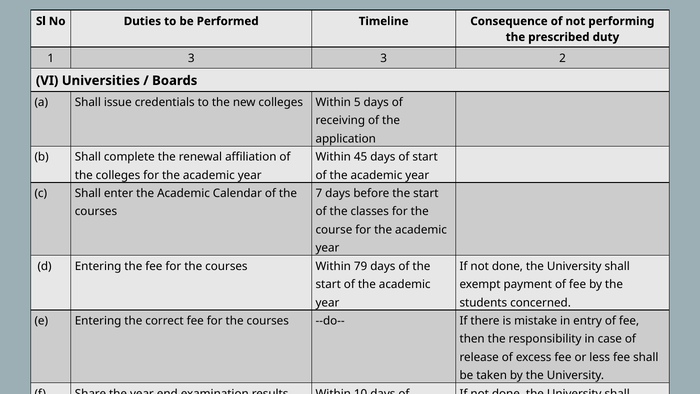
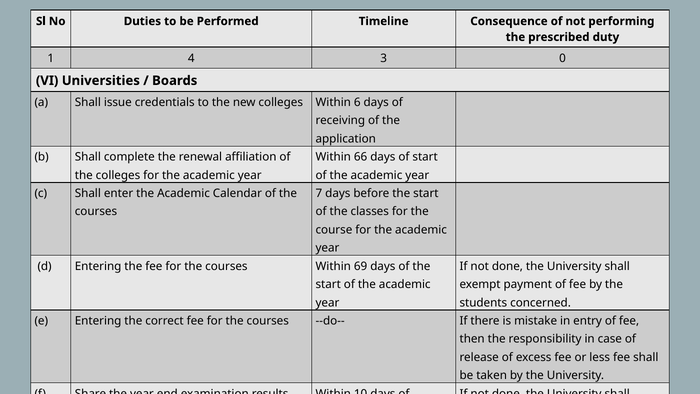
1 3: 3 -> 4 (191, 58)
2: 2 -> 0 (562, 58)
5: 5 -> 6 (357, 102)
45: 45 -> 66 (361, 157)
79: 79 -> 69 (361, 266)
